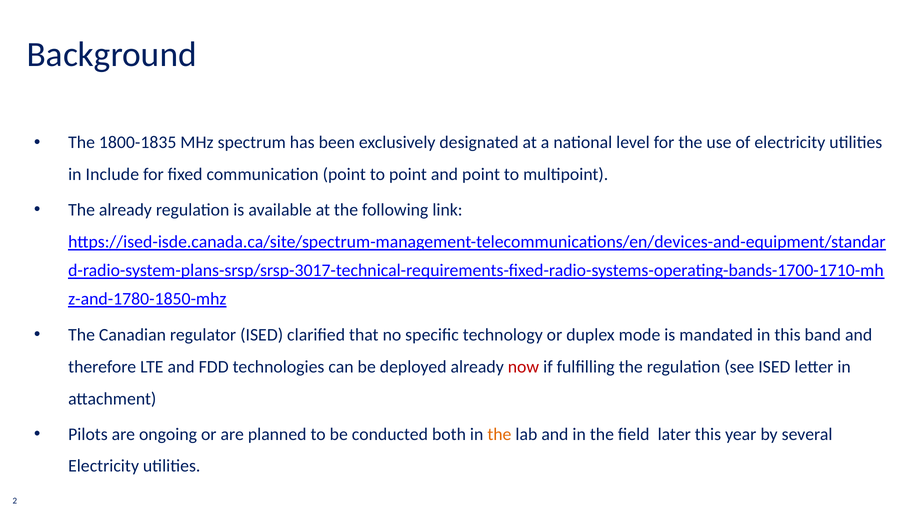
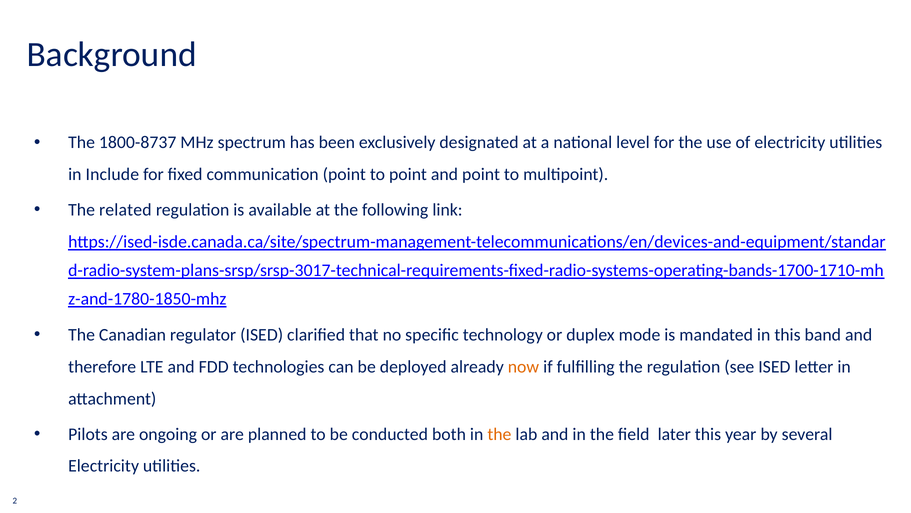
1800-1835: 1800-1835 -> 1800-8737 (138, 142)
The already: already -> related (125, 210)
now colour: red -> orange (523, 366)
